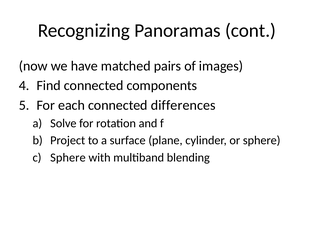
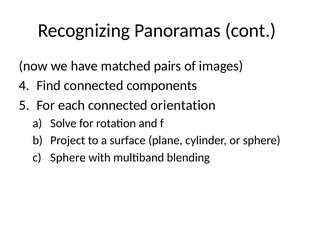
differences: differences -> orientation (183, 105)
